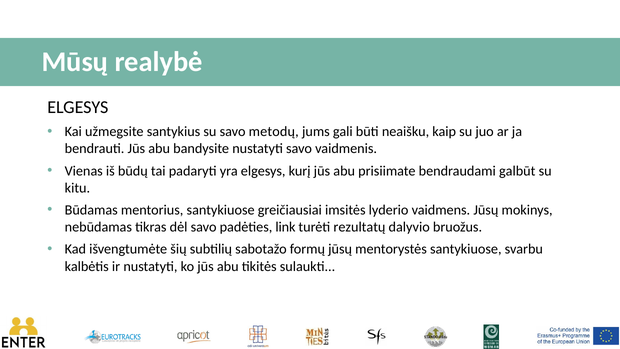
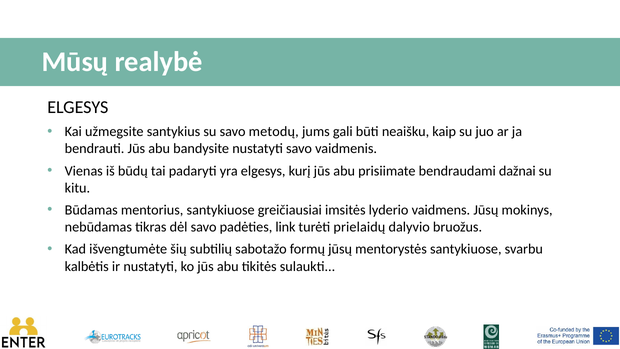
galbūt: galbūt -> dažnai (517, 171)
rezultatų: rezultatų -> prielaidų (359, 227)
